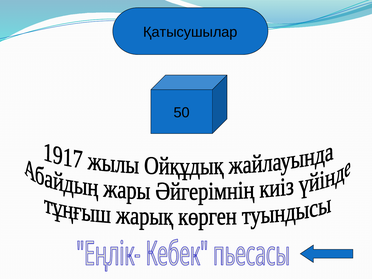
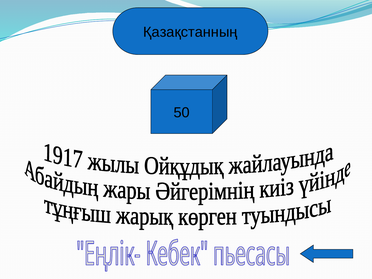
Қатысушылар: Қатысушылар -> Қазақстанның (190, 32)
